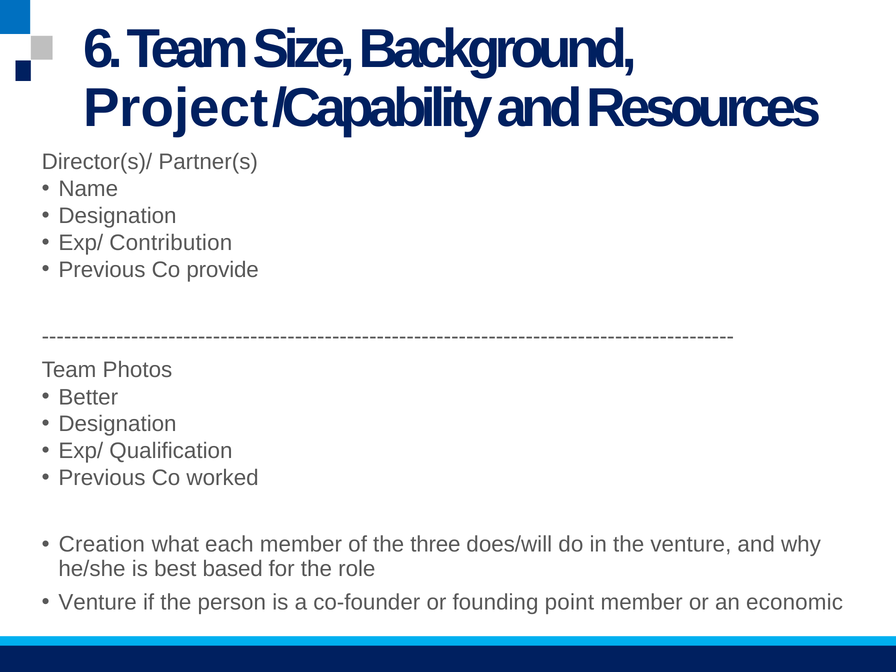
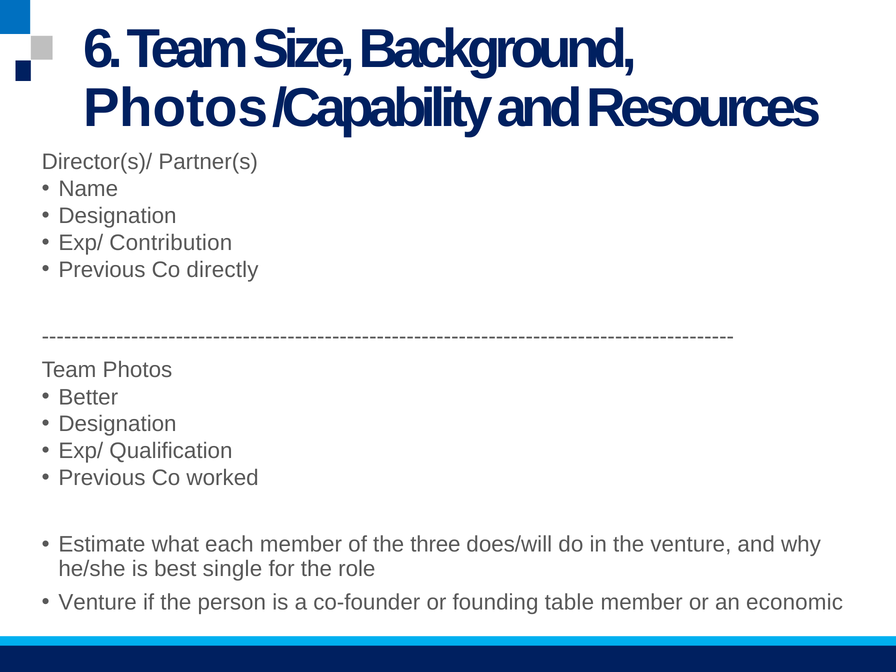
Project: Project -> Photos (176, 108)
provide: provide -> directly (222, 270)
Creation: Creation -> Estimate (102, 545)
based: based -> single (232, 569)
point: point -> table (569, 602)
